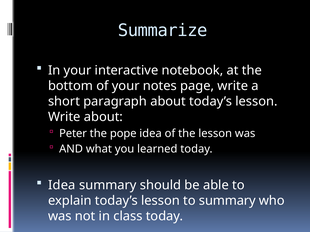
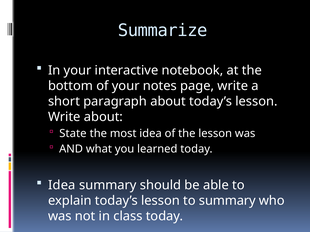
Peter: Peter -> State (73, 134)
pope: pope -> most (123, 134)
